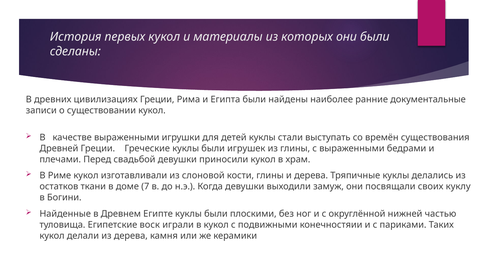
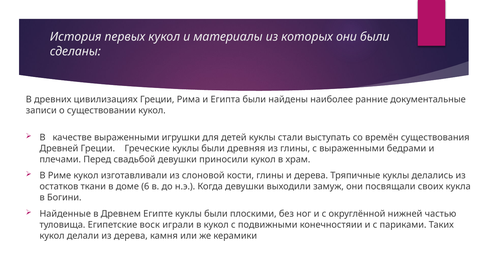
игрушек: игрушек -> древняя (246, 148)
7: 7 -> 6 (145, 186)
куклу: куклу -> кукла (458, 186)
